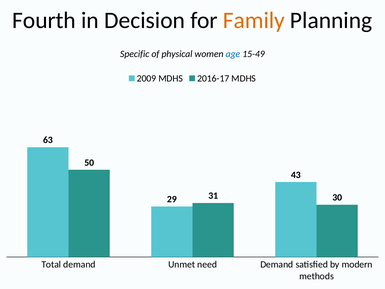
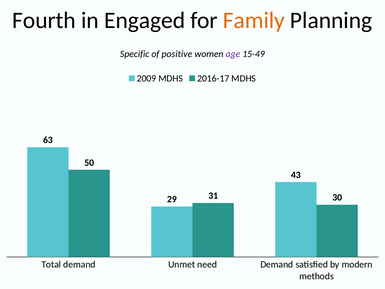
Decision: Decision -> Engaged (145, 20)
physical: physical -> positive (177, 54)
age colour: blue -> purple (233, 54)
